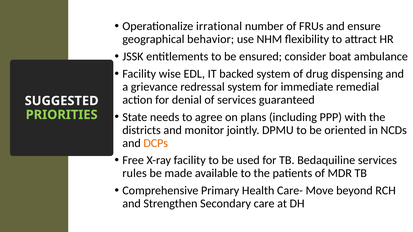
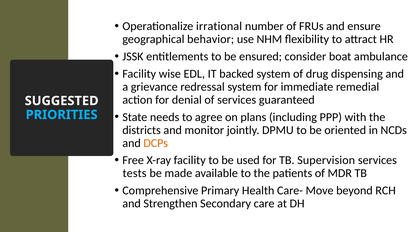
PRIORITIES colour: light green -> light blue (62, 115)
Bedaquiline: Bedaquiline -> Supervision (326, 161)
rules: rules -> tests (135, 174)
